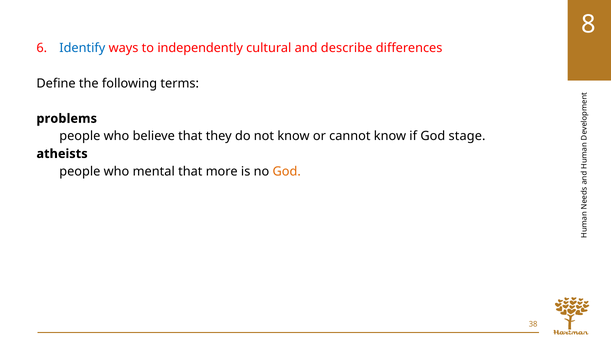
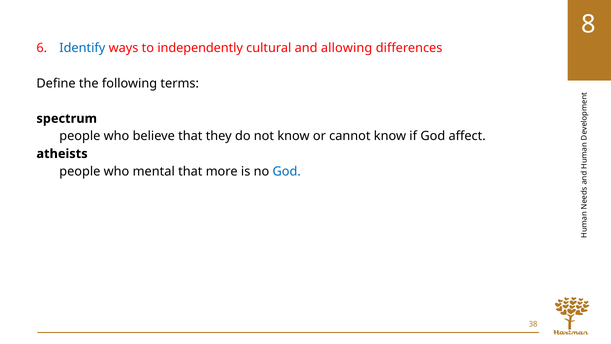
describe: describe -> allowing (347, 48)
problems: problems -> spectrum (67, 118)
stage: stage -> affect (467, 136)
God colour: orange -> blue (287, 171)
